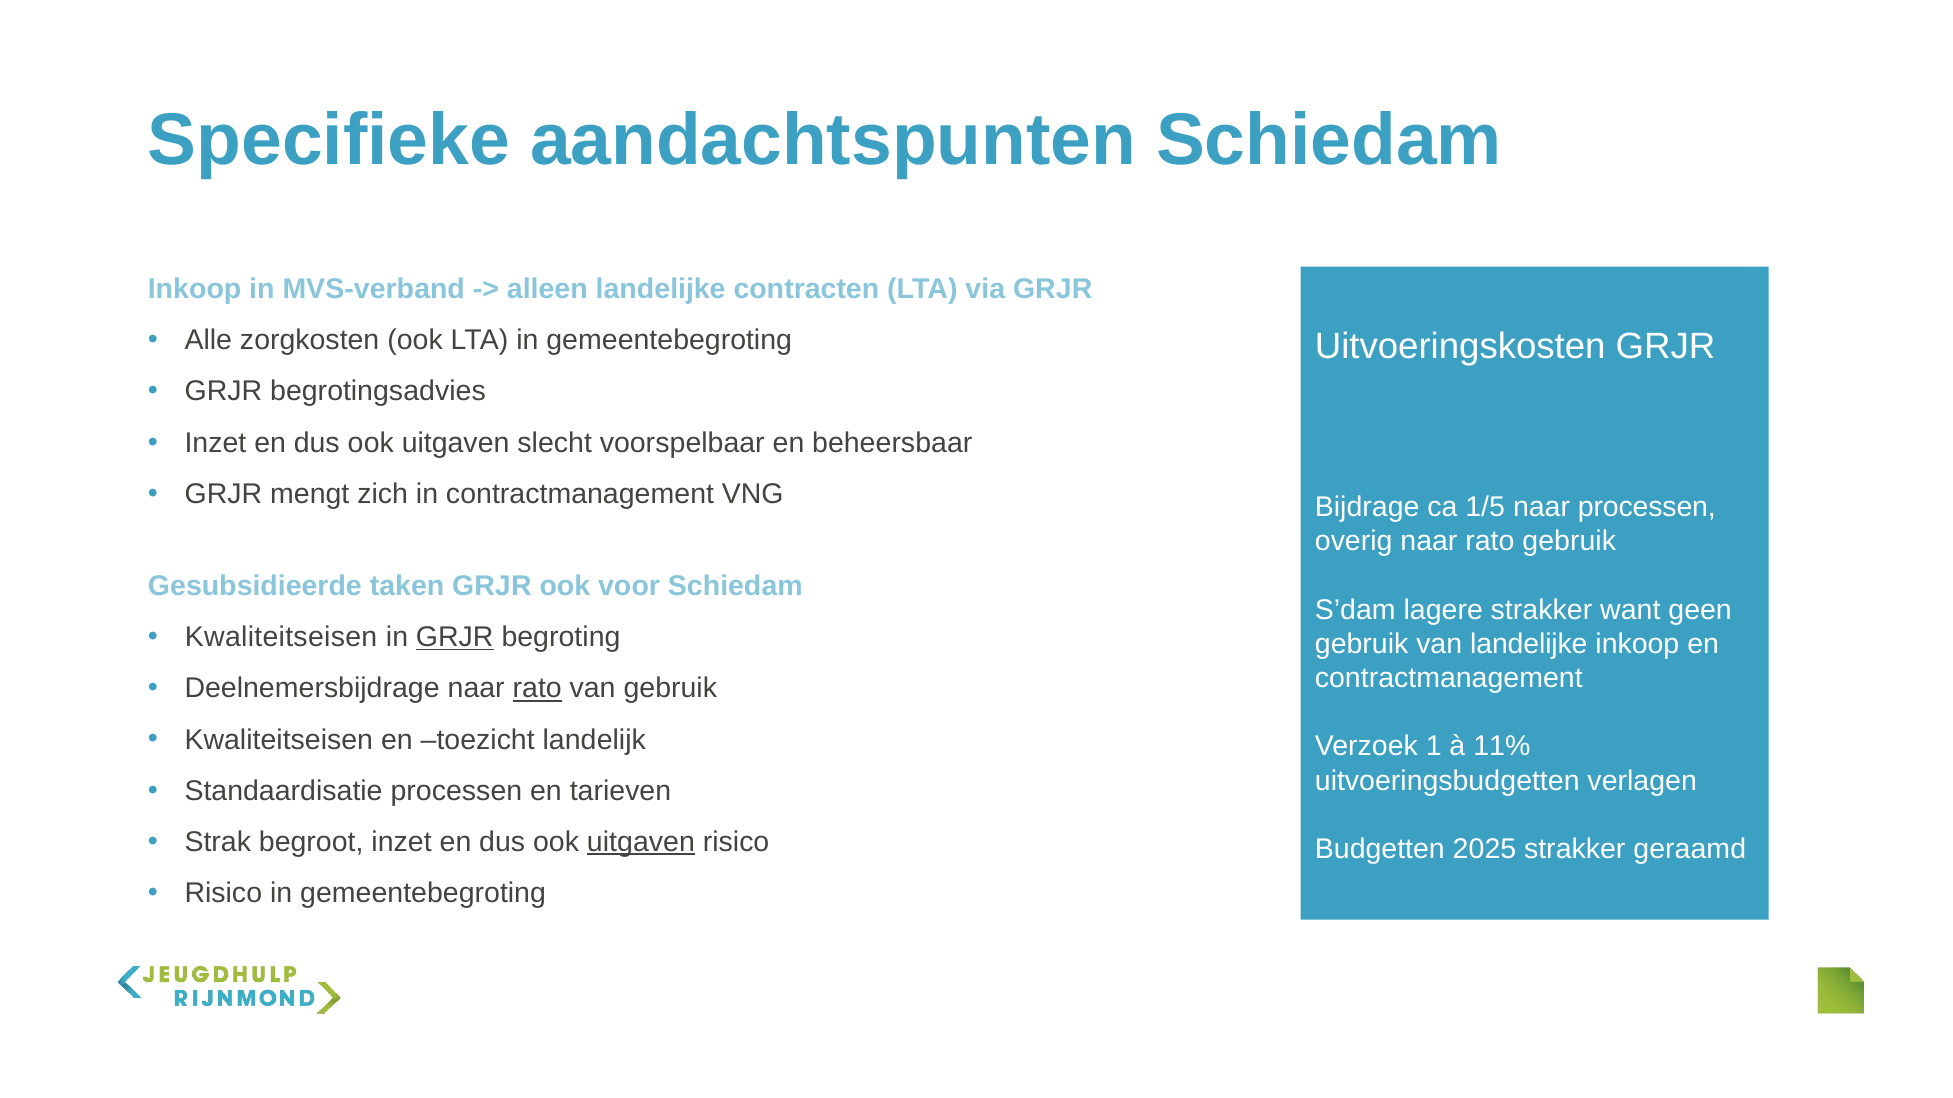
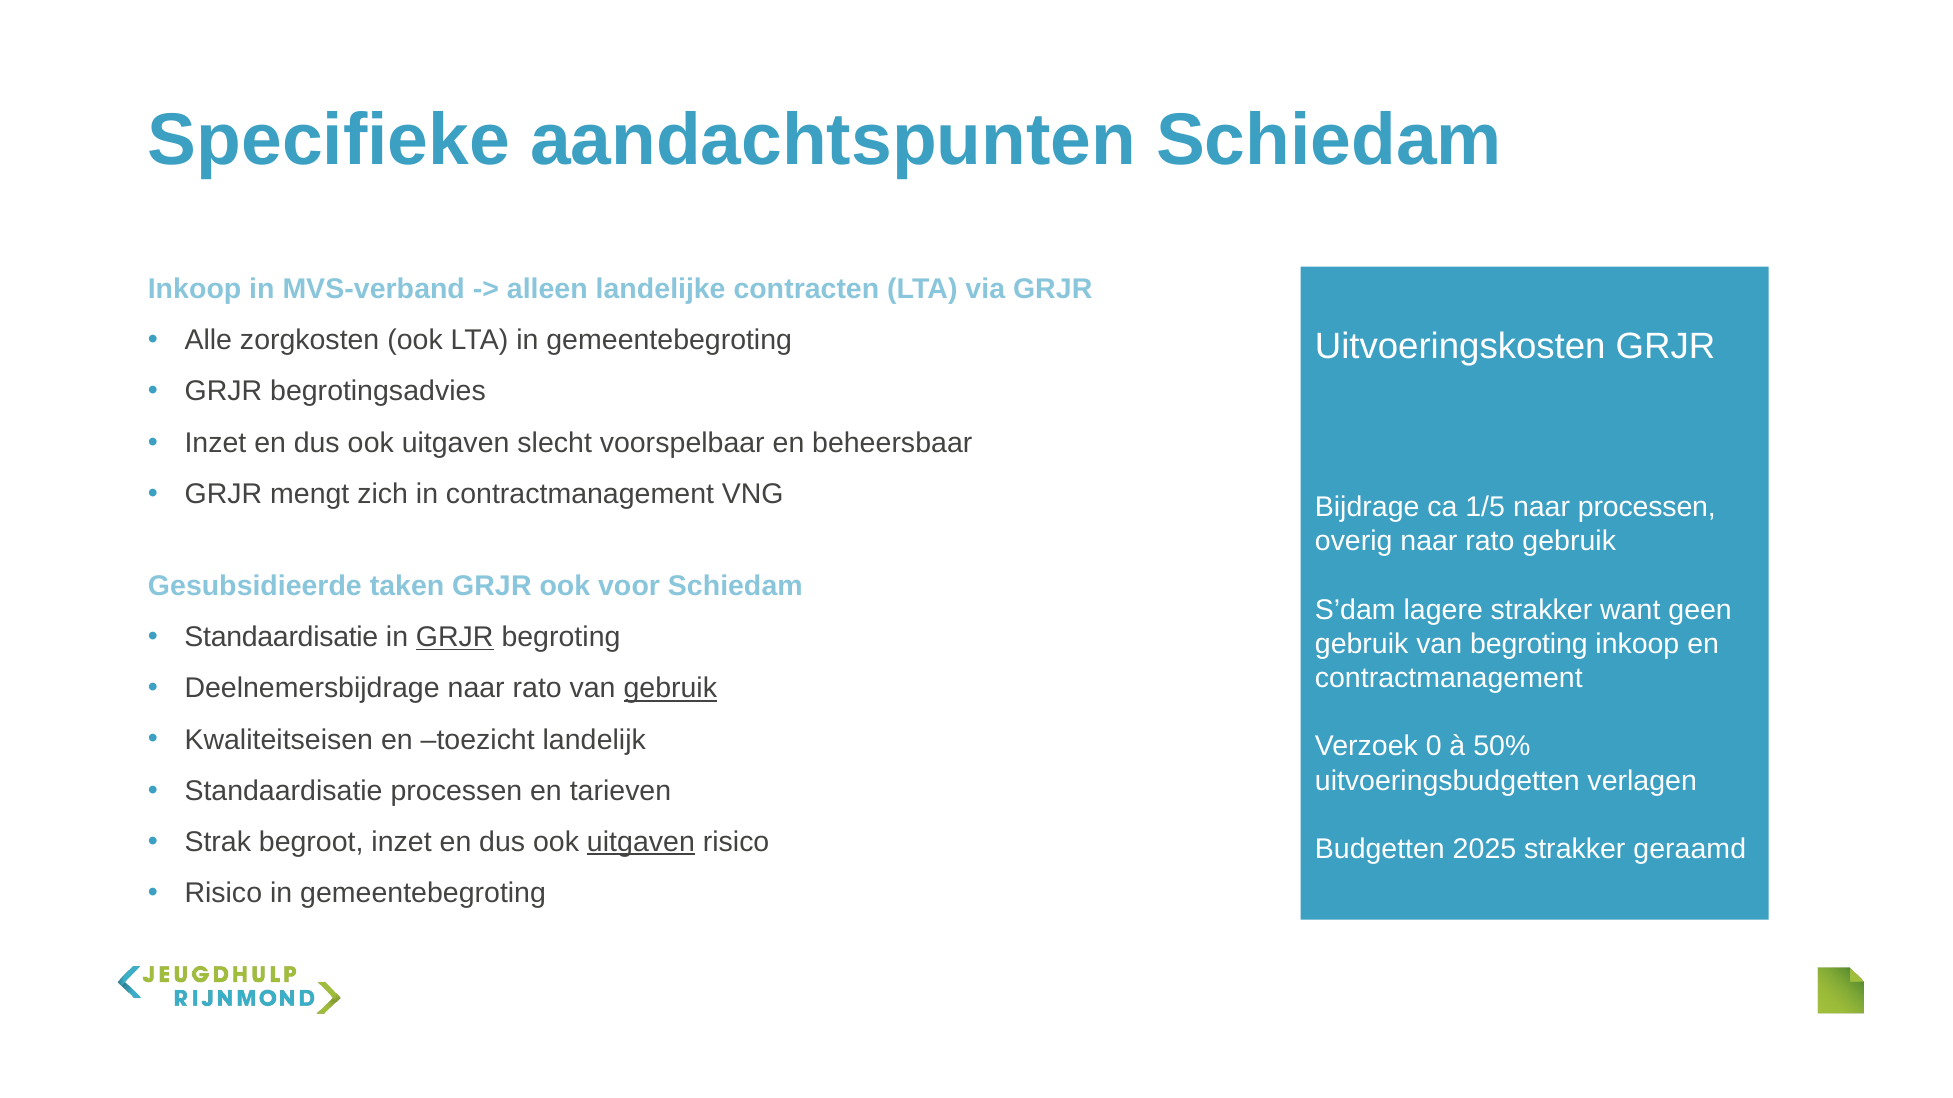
Kwaliteitseisen: Kwaliteitseisen -> Standaardisatie (281, 638)
van landelijke: landelijke -> begroting (1529, 644)
rato underline: present -> none (537, 689)
gebruik underline: none -> present (670, 689)
1: 1 -> 0 (1434, 747)
11%: 11% -> 50% (1502, 747)
